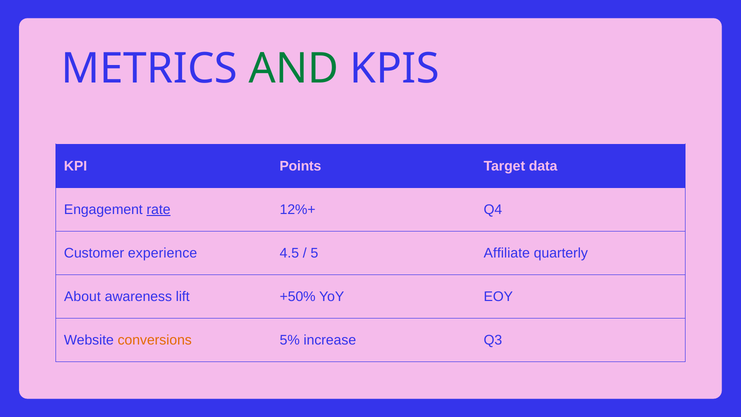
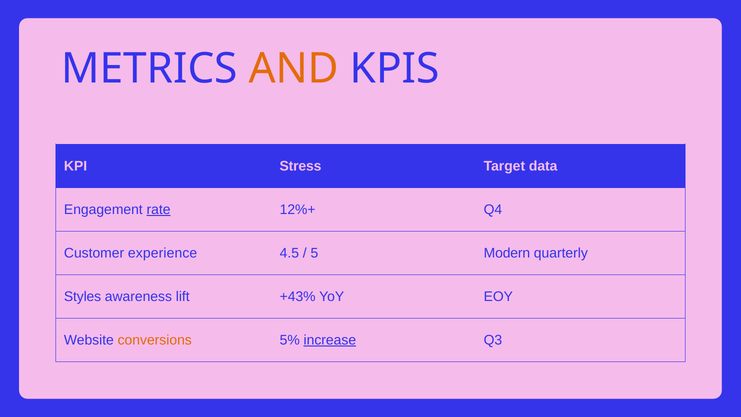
AND colour: green -> orange (294, 69)
Points: Points -> Stress (300, 166)
Affiliate: Affiliate -> Modern (507, 253)
About: About -> Styles (83, 296)
+50%: +50% -> +43% (298, 296)
increase underline: none -> present (330, 340)
